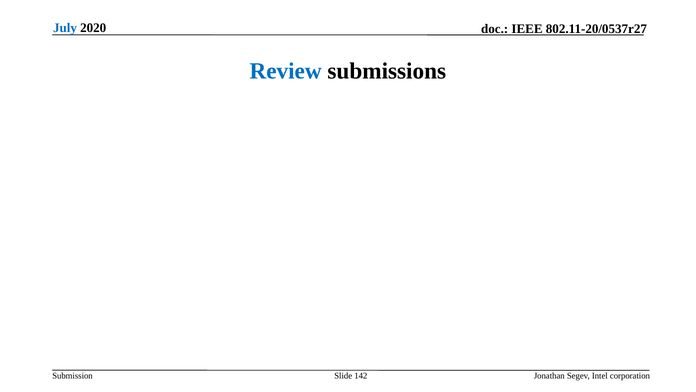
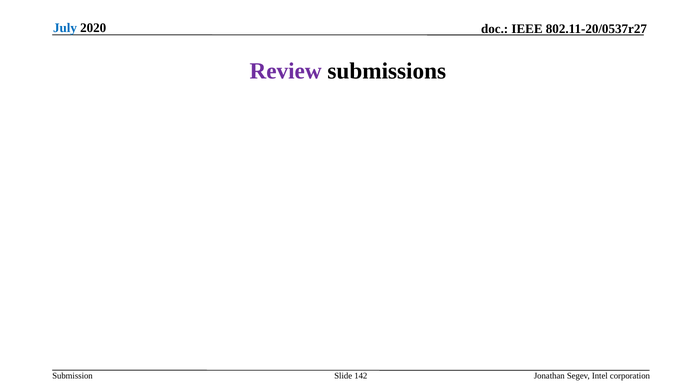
Review colour: blue -> purple (286, 71)
